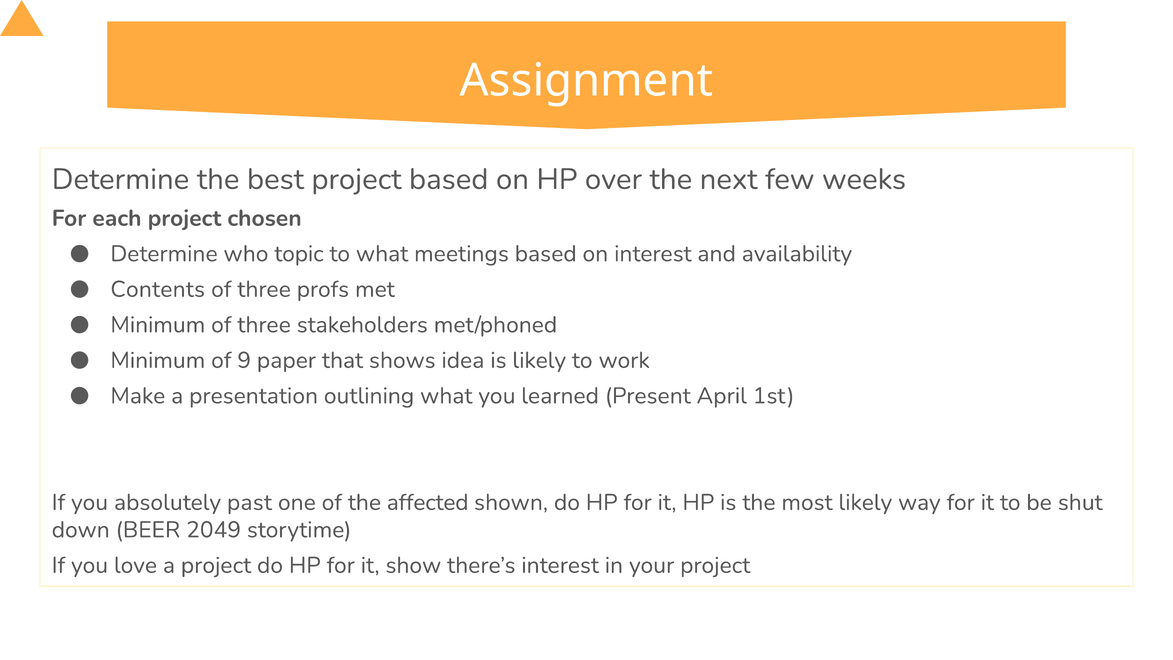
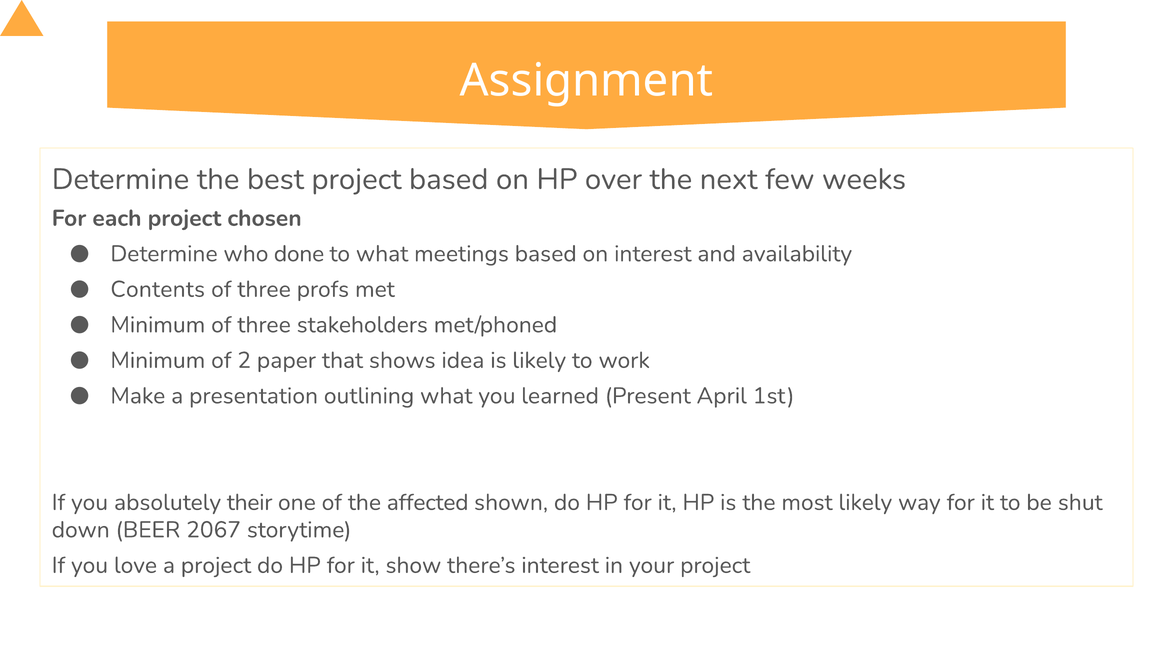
topic: topic -> done (299, 254)
9: 9 -> 2 (244, 360)
past: past -> their (250, 502)
2049: 2049 -> 2067 (214, 530)
